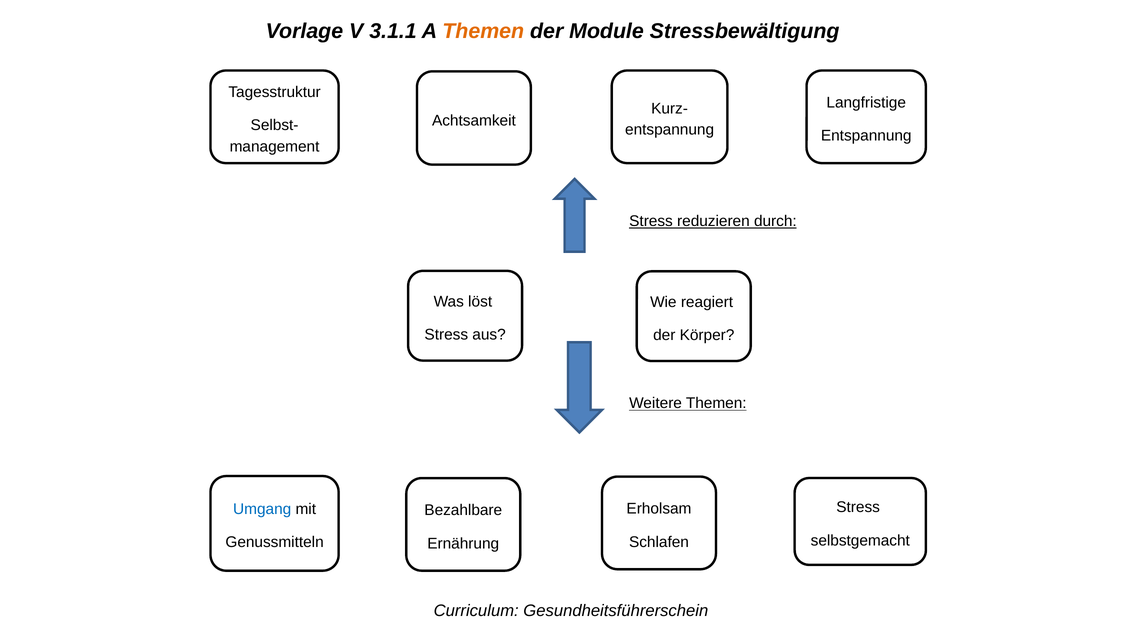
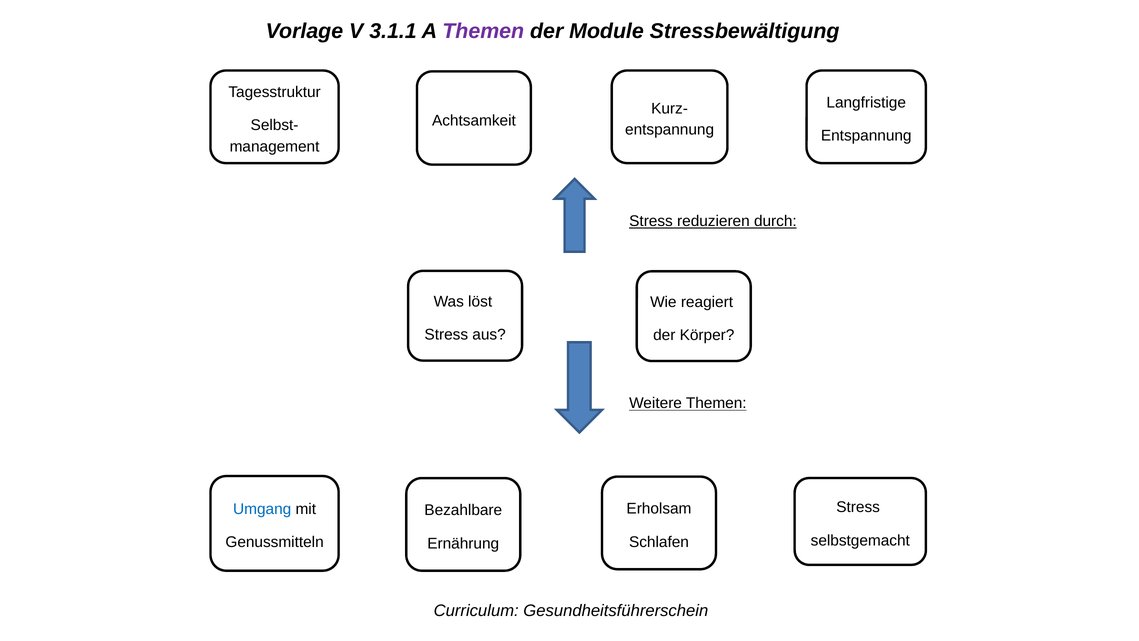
Themen colour: orange -> purple (483, 31)
